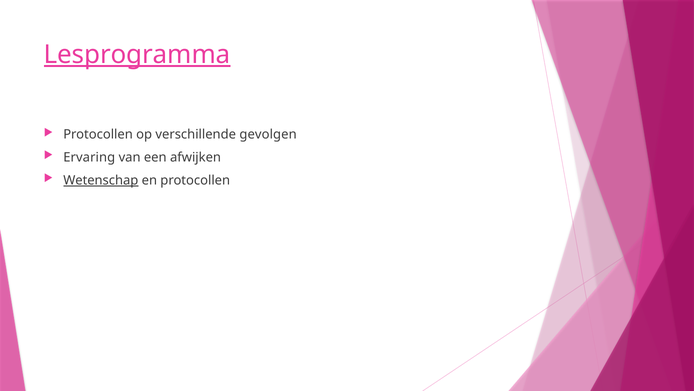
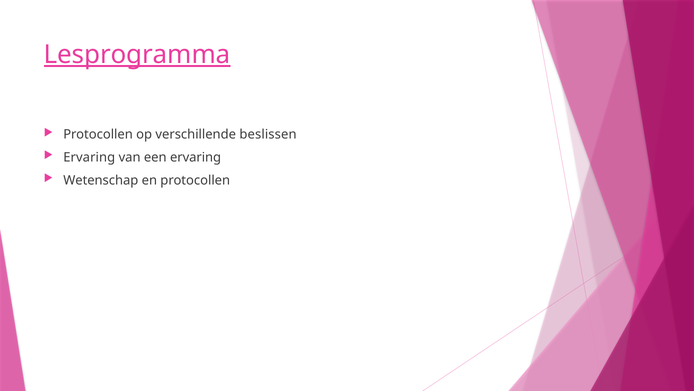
gevolgen: gevolgen -> beslissen (268, 134)
een afwijken: afwijken -> ervaring (196, 157)
Wetenschap underline: present -> none (101, 180)
